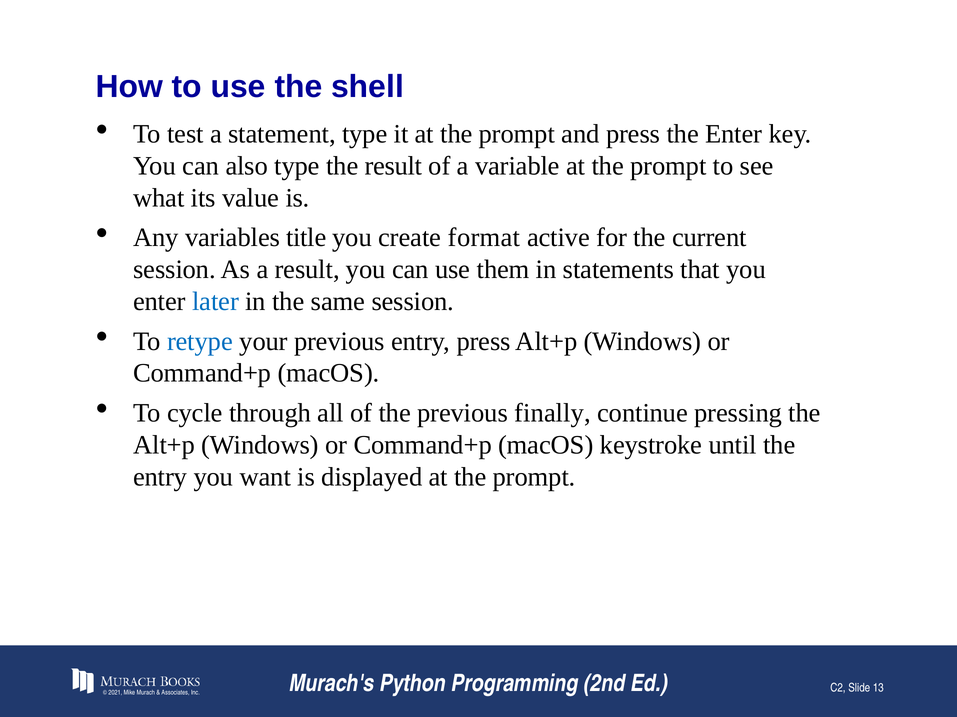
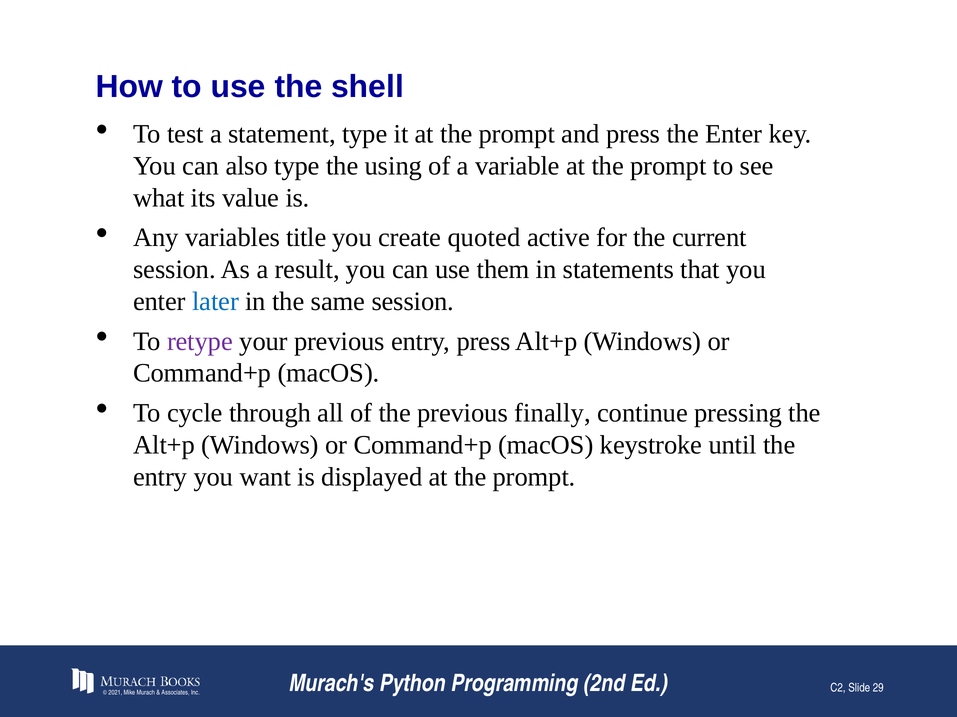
the result: result -> using (393, 166)
format: format -> quoted (484, 238)
retype colour: blue -> purple (200, 342)
13: 13 -> 29 (878, 689)
